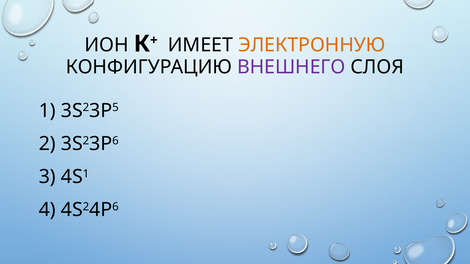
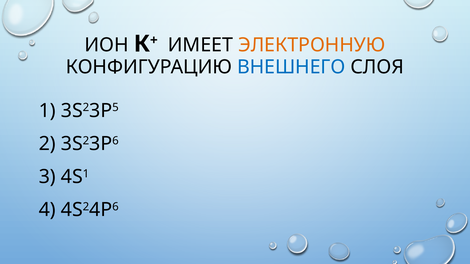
ВНЕШНЕГО colour: purple -> blue (291, 67)
